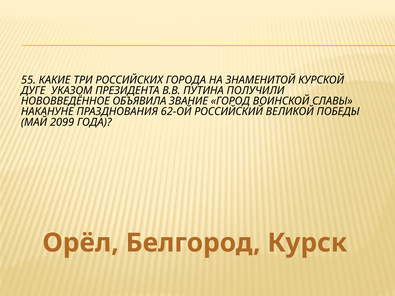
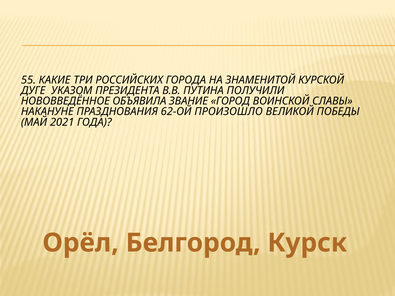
РОССИЙСКИЙ: РОССИЙСКИЙ -> ПРОИЗОШЛО (229, 112)
2099: 2099 -> 2021 (62, 122)
